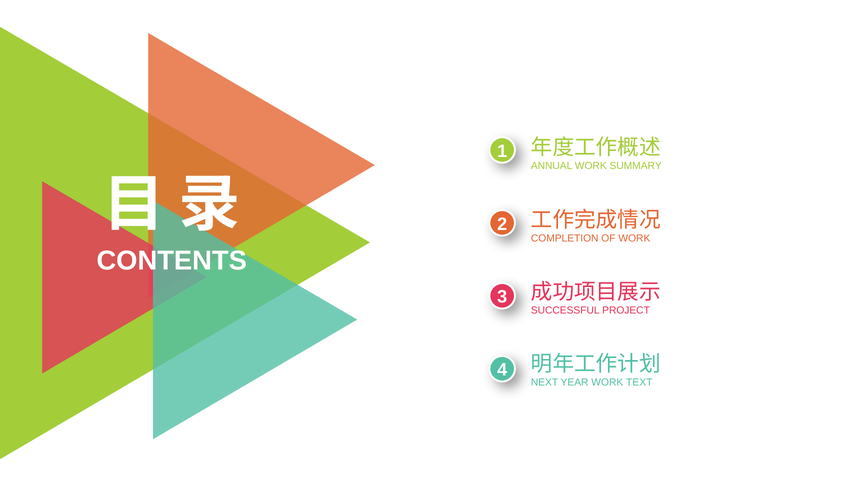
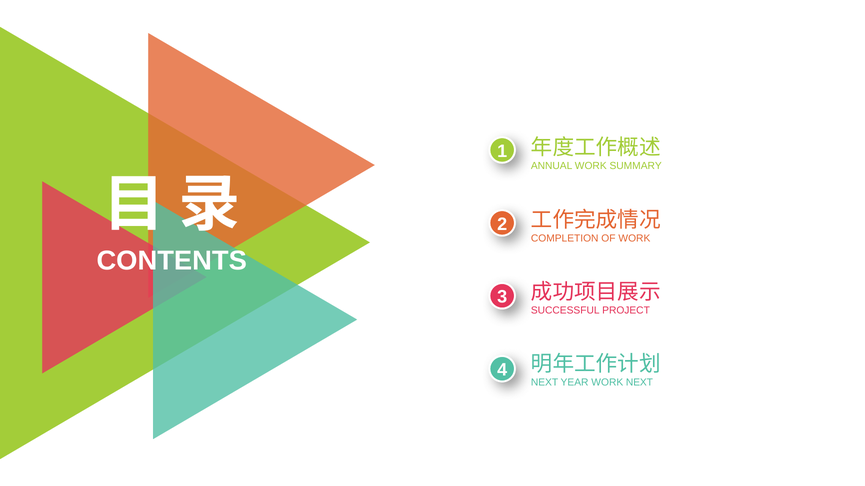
WORK TEXT: TEXT -> NEXT (639, 383)
